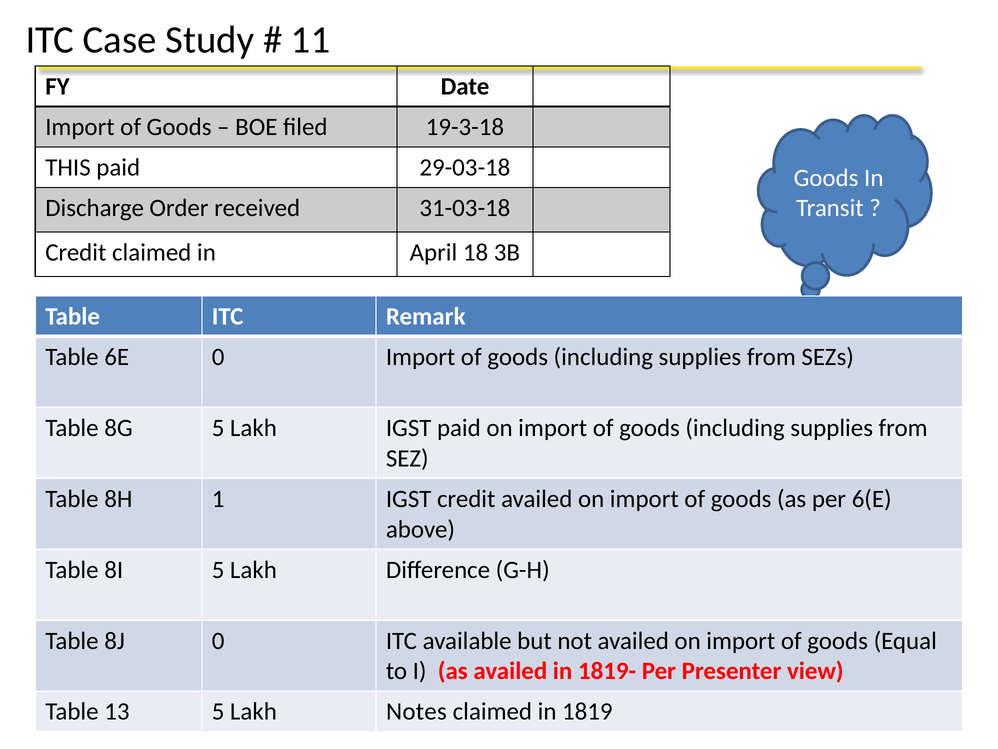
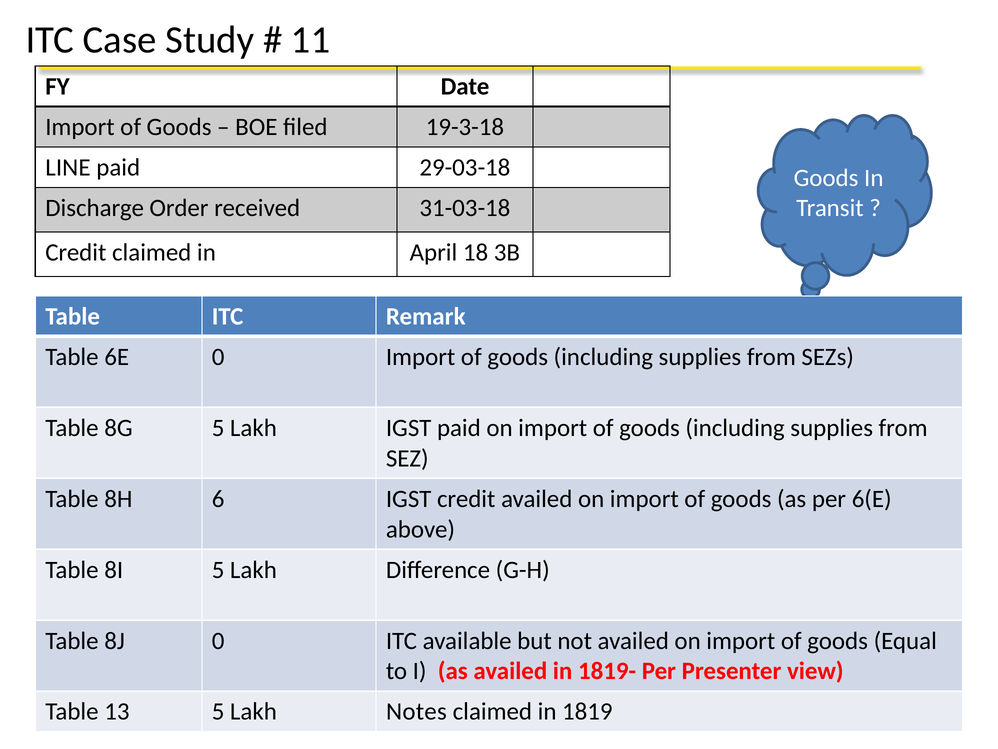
THIS: THIS -> LINE (68, 167)
1: 1 -> 6 (218, 499)
